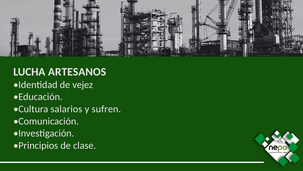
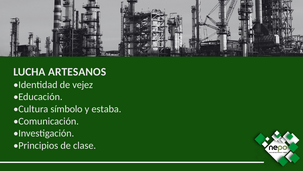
salarios: salarios -> símbolo (66, 109)
sufren: sufren -> estaba (106, 109)
